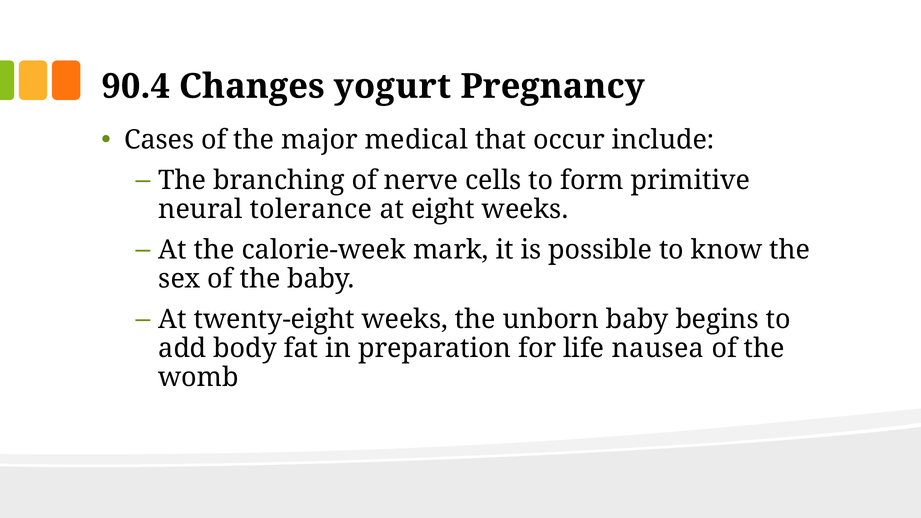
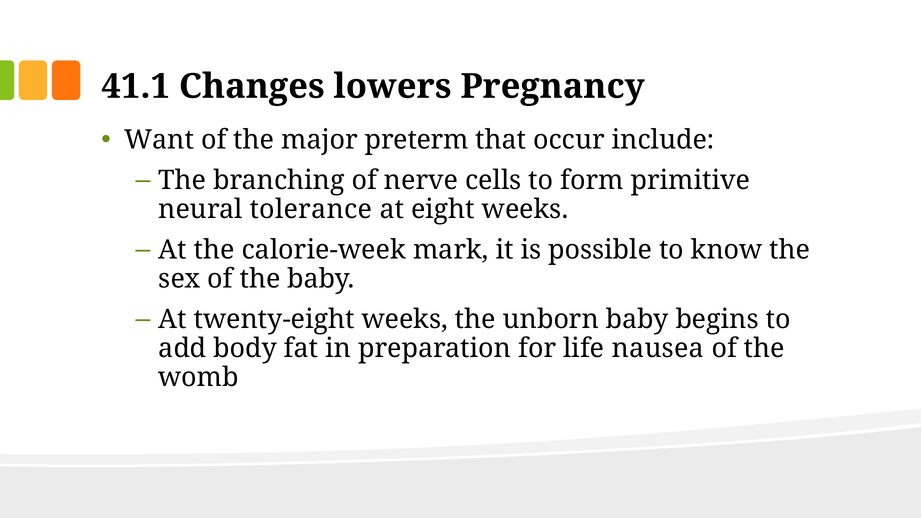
90.4: 90.4 -> 41.1 (136, 86)
yogurt: yogurt -> lowers (392, 86)
Cases: Cases -> Want (159, 140)
medical: medical -> preterm (417, 140)
